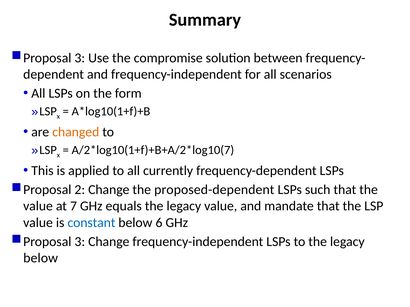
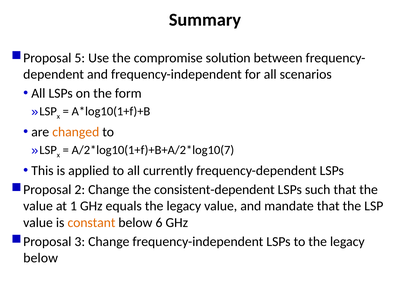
3: 3 -> 5 (80, 58)
proposed-dependent: proposed-dependent -> consistent-dependent (214, 190)
7: 7 -> 1 (73, 206)
constant colour: blue -> orange (91, 223)
